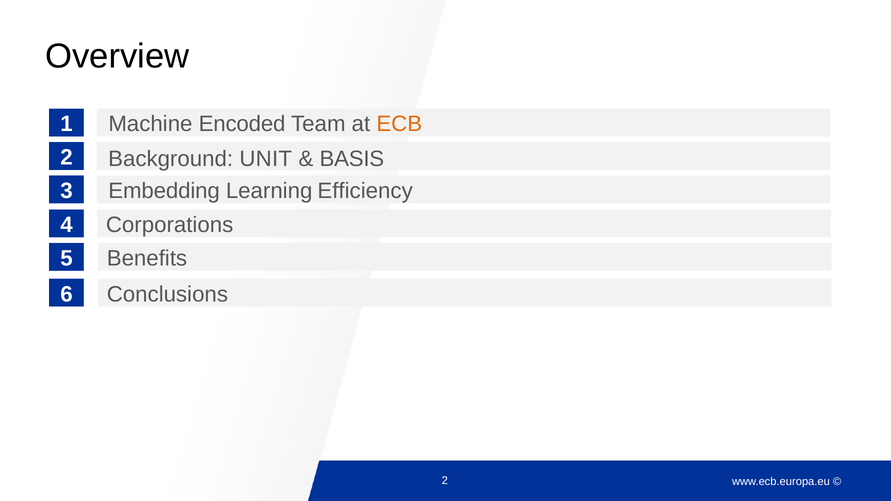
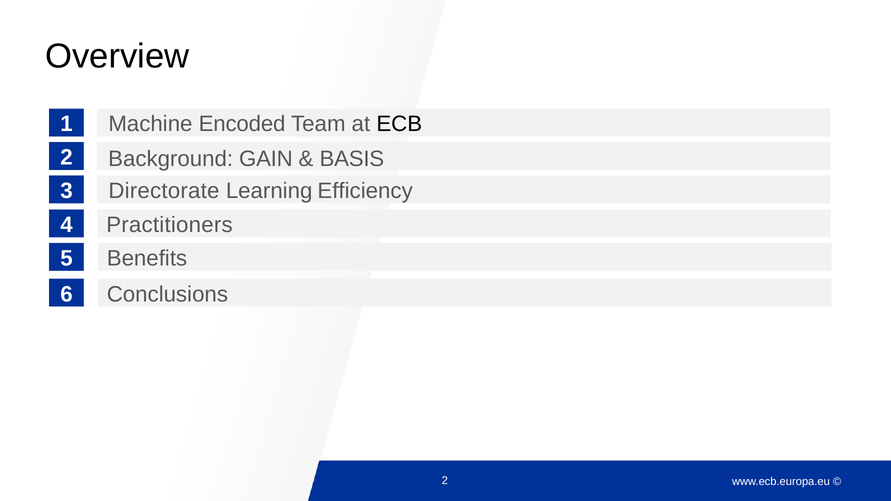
ECB colour: orange -> black (399, 124)
UNIT: UNIT -> GAIN (266, 159)
Embedding: Embedding -> Directorate (164, 191)
Corporations: Corporations -> Practitioners (169, 225)
